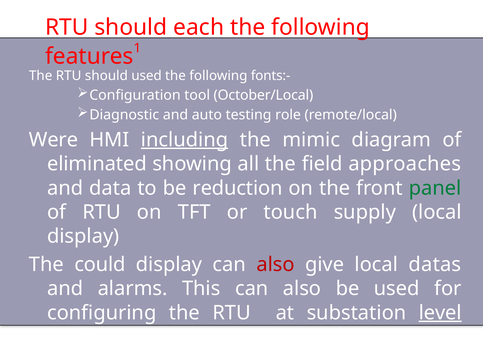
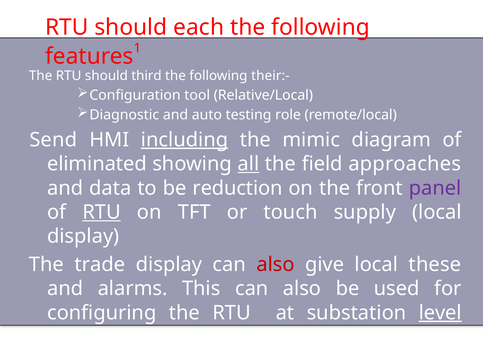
should used: used -> third (146, 76)
fonts:-: fonts:- -> their:- (270, 76)
October/Local: October/Local -> Relative/Local (263, 95)
Were: Were -> Send (53, 140)
all underline: none -> present (248, 164)
panel colour: green -> purple (435, 188)
RTU underline: none -> present (102, 212)
could: could -> trade (100, 265)
datas: datas -> these (435, 265)
